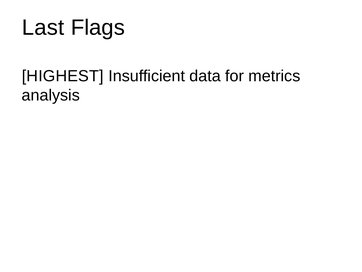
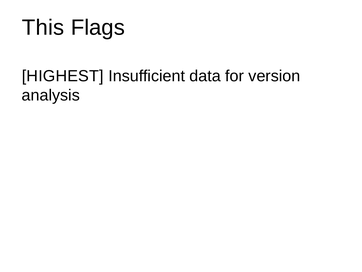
Last: Last -> This (43, 27)
metrics: metrics -> version (274, 76)
